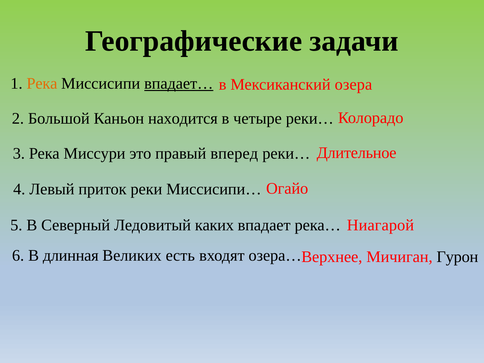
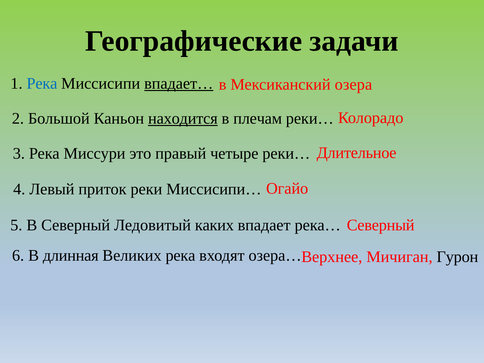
Река colour: orange -> blue (42, 84)
находится underline: none -> present (183, 118)
четыре: четыре -> плечам (258, 118)
вперед: вперед -> четыре (234, 153)
Ниагарой: Ниагарой -> Северный (381, 225)
Великих есть: есть -> река (180, 255)
